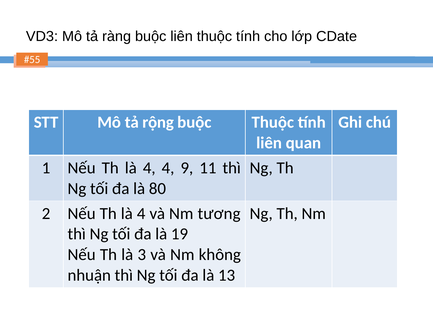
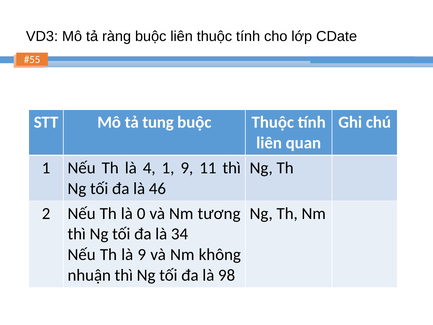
rộng: rộng -> tung (158, 122)
4 4: 4 -> 1 (168, 168)
80: 80 -> 46 (157, 188)
4: 4 -> 0 (141, 213)
19: 19 -> 34 (180, 234)
là 3: 3 -> 9 (142, 254)
13: 13 -> 98 (227, 275)
